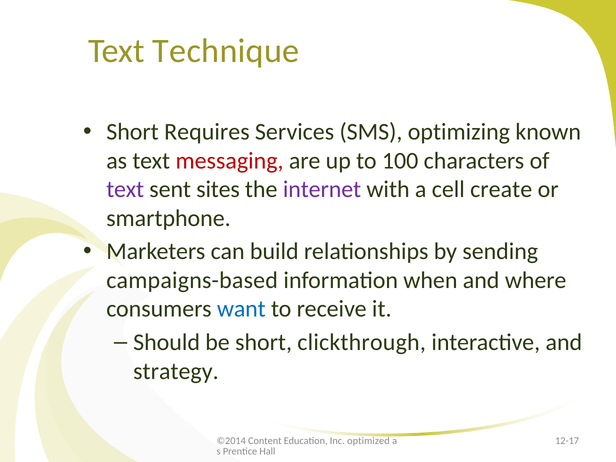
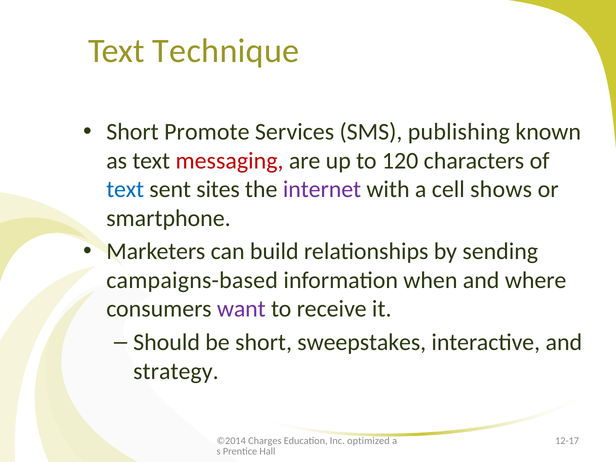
Requires: Requires -> Promote (207, 132)
optimizing: optimizing -> publishing (459, 132)
100: 100 -> 120 (400, 161)
text colour: purple -> blue (125, 189)
create: create -> shows (501, 189)
want colour: blue -> purple (241, 309)
clickthrough: clickthrough -> sweepstakes (362, 342)
Content: Content -> Charges (265, 441)
